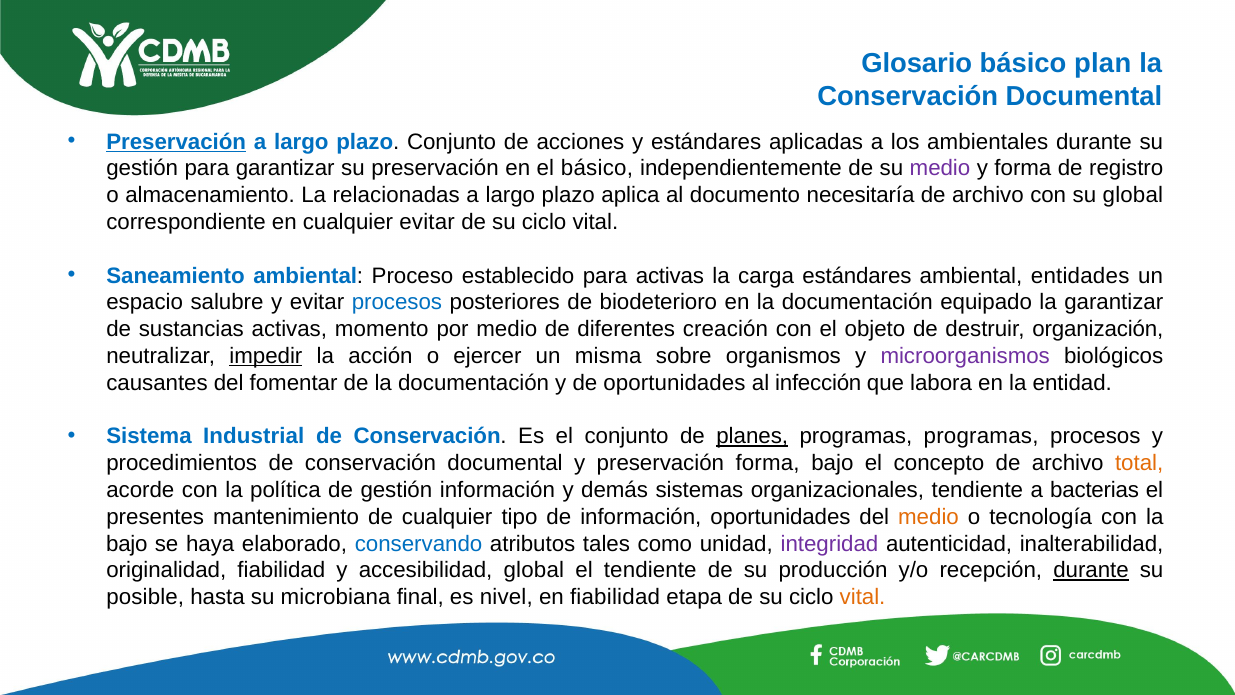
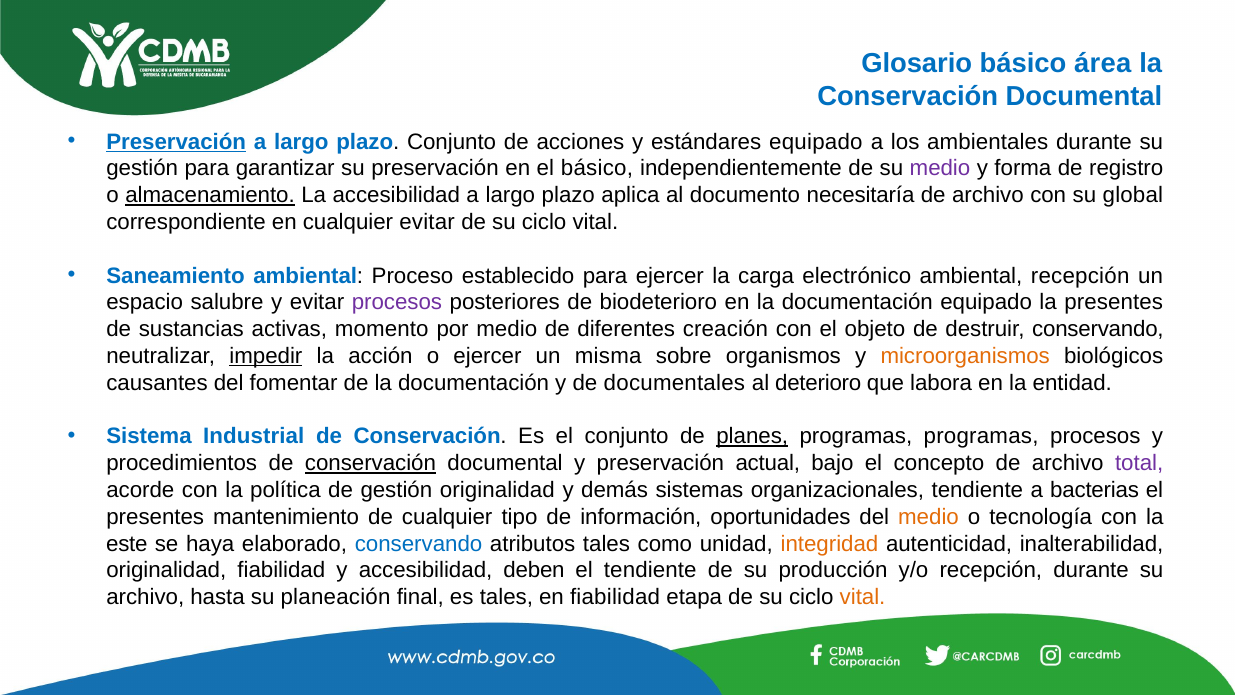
plan: plan -> área (1103, 64)
estándares aplicadas: aplicadas -> equipado (816, 142)
almacenamiento underline: none -> present (210, 195)
La relacionadas: relacionadas -> accesibilidad (396, 195)
para activas: activas -> ejercer (670, 276)
carga estándares: estándares -> electrónico (857, 276)
ambiental entidades: entidades -> recepción (1080, 276)
procesos colour: blue -> purple (397, 302)
la garantizar: garantizar -> presentes (1114, 302)
destruir organización: organización -> conservando (1098, 329)
microorganismos colour: purple -> orange (965, 356)
de oportunidades: oportunidades -> documentales (674, 383)
infección: infección -> deterioro (818, 383)
conservación underline: none -> present (370, 463)
preservación forma: forma -> actual (768, 463)
total colour: orange -> purple (1139, 463)
gestión información: información -> originalidad (497, 490)
bajo: bajo -> este (127, 543)
integridad colour: purple -> orange (830, 543)
accesibilidad global: global -> deben (534, 570)
durante underline: present -> none (1091, 570)
posible: posible -> archivo (145, 597)
microbiana: microbiana -> planeación (336, 597)
es nivel: nivel -> tales (506, 597)
